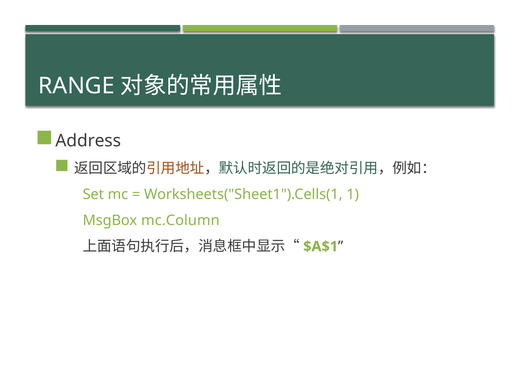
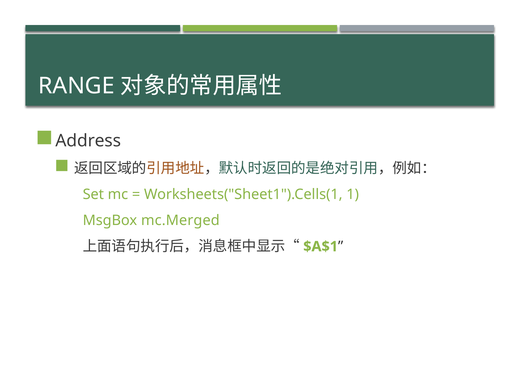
mc.Column: mc.Column -> mc.Merged (180, 221)
